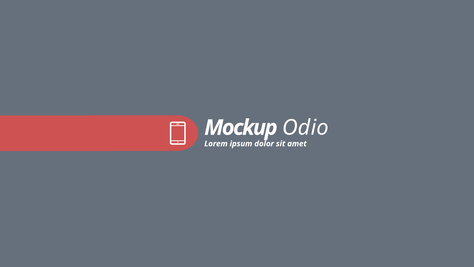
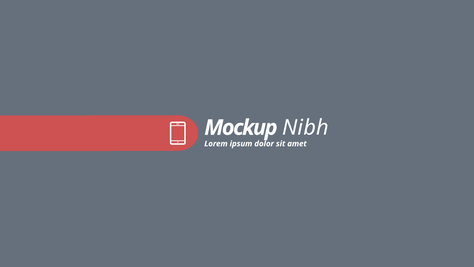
Odio: Odio -> Nibh (305, 127)
